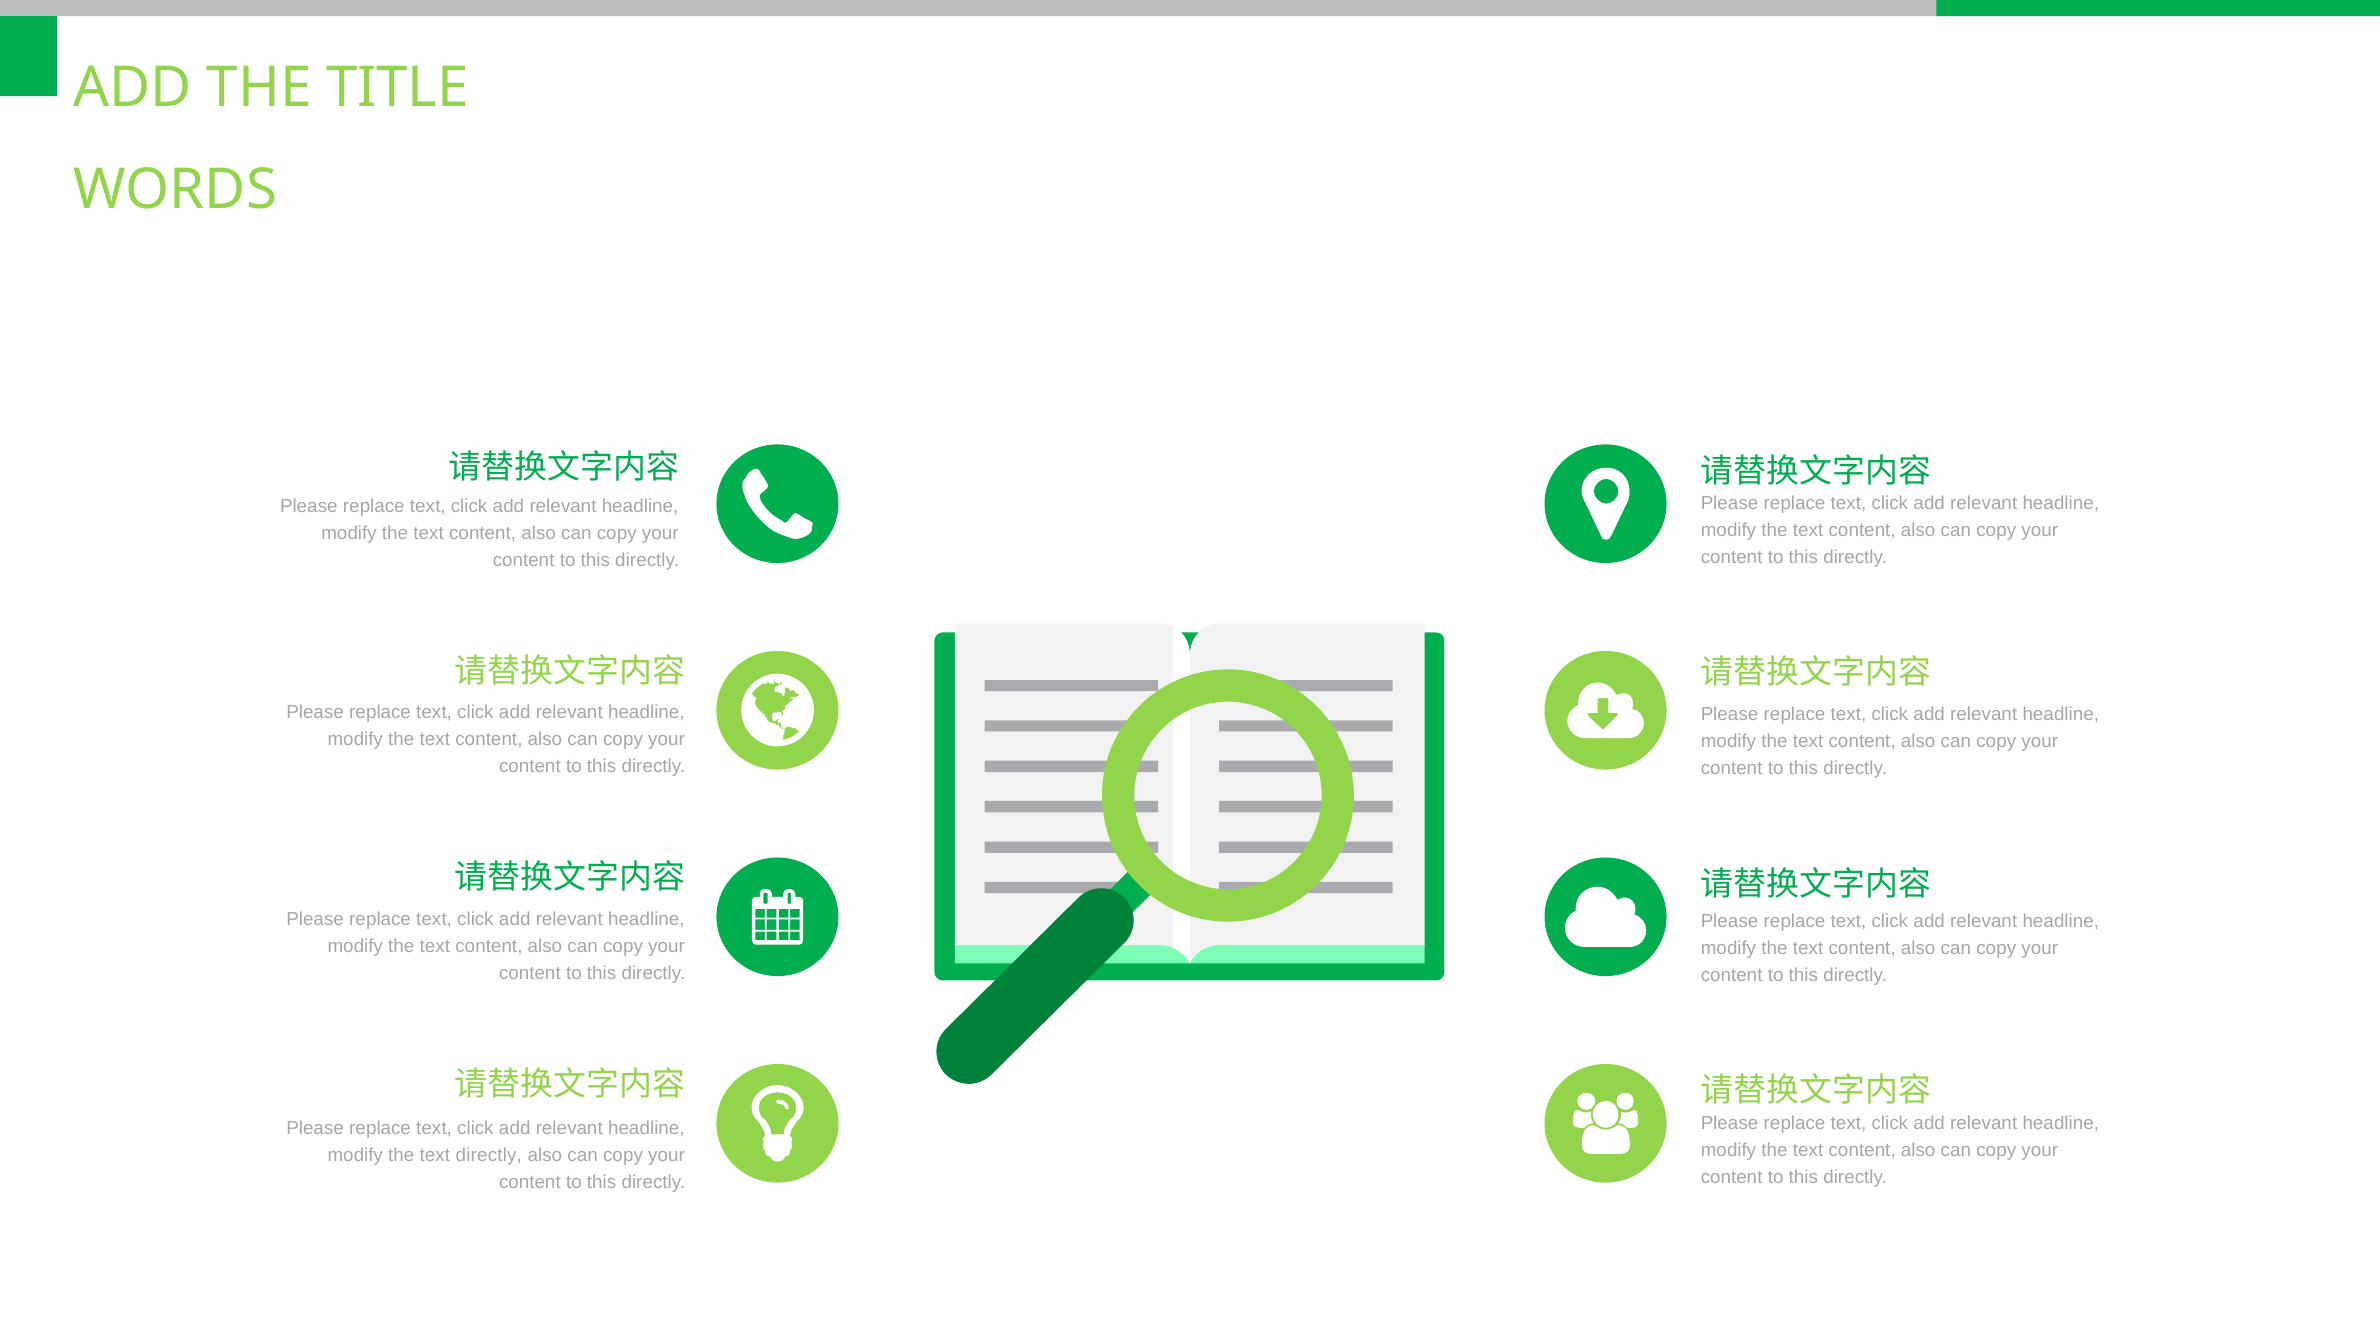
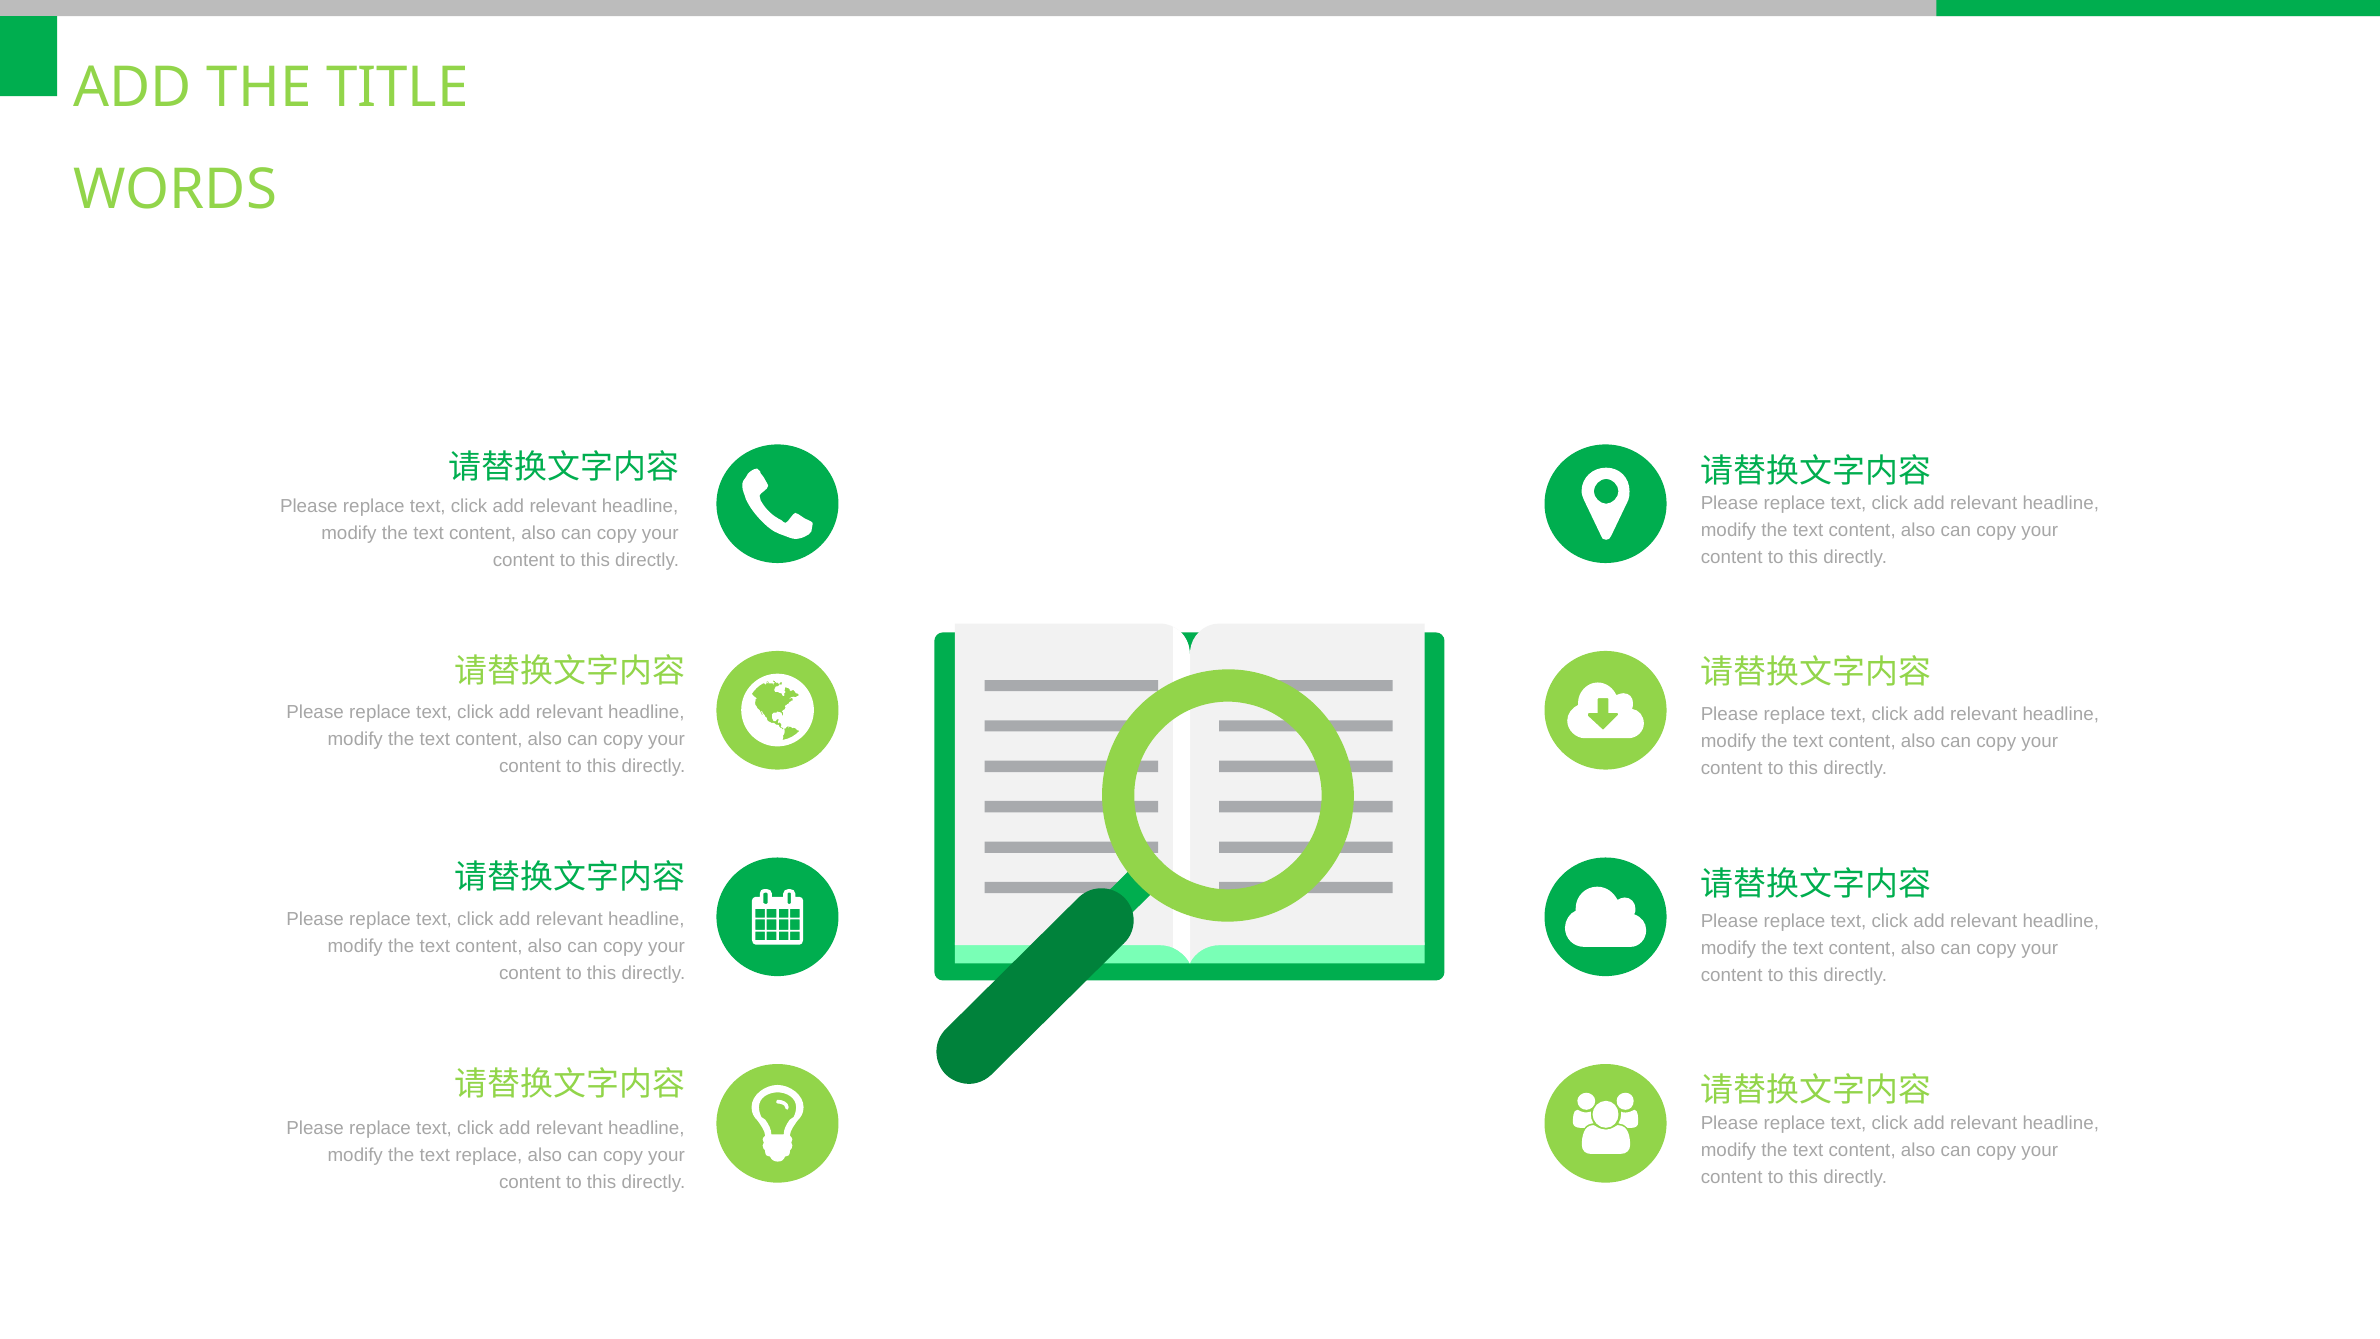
text directly: directly -> replace (489, 1155)
